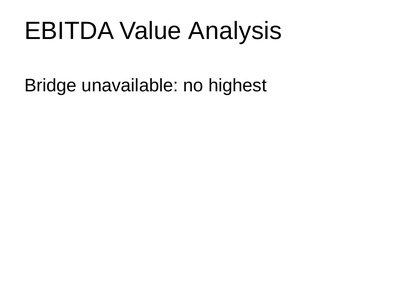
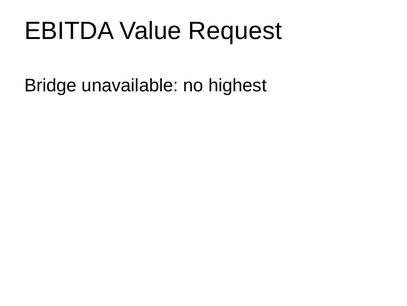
Analysis: Analysis -> Request (235, 31)
